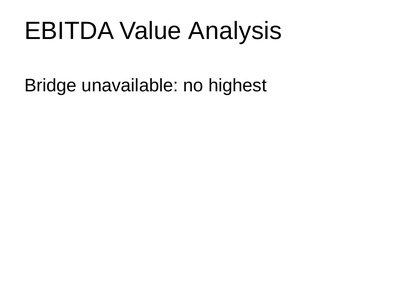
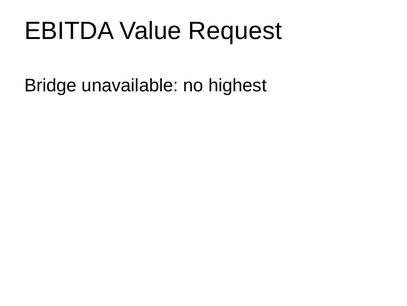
Analysis: Analysis -> Request (235, 31)
